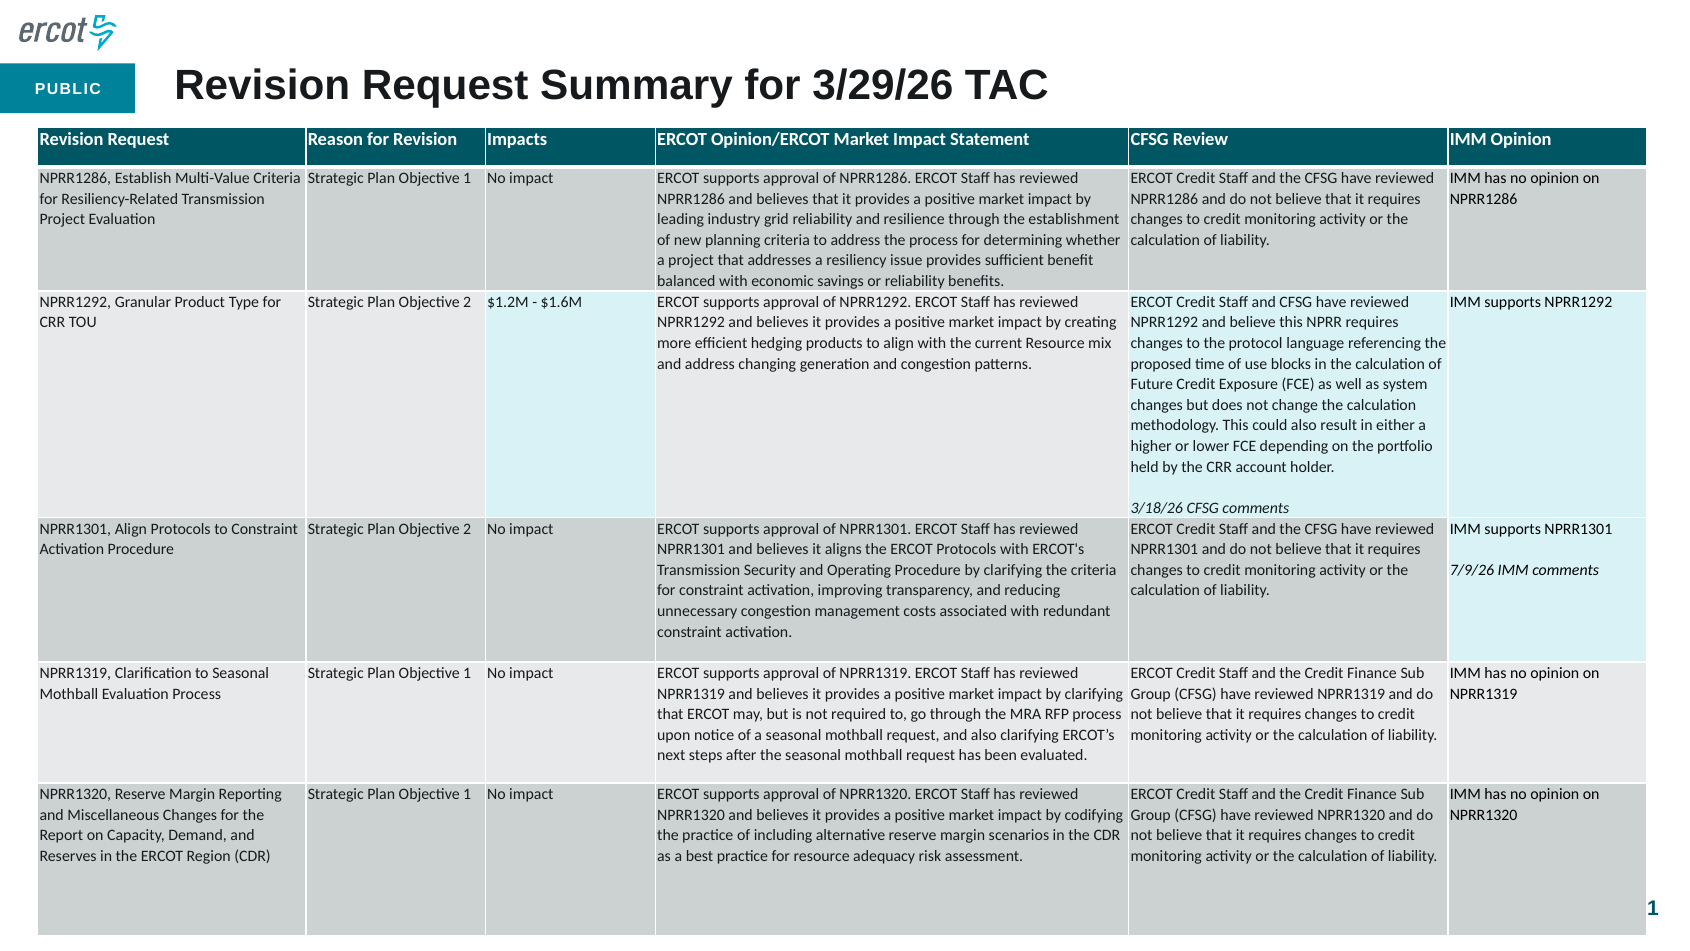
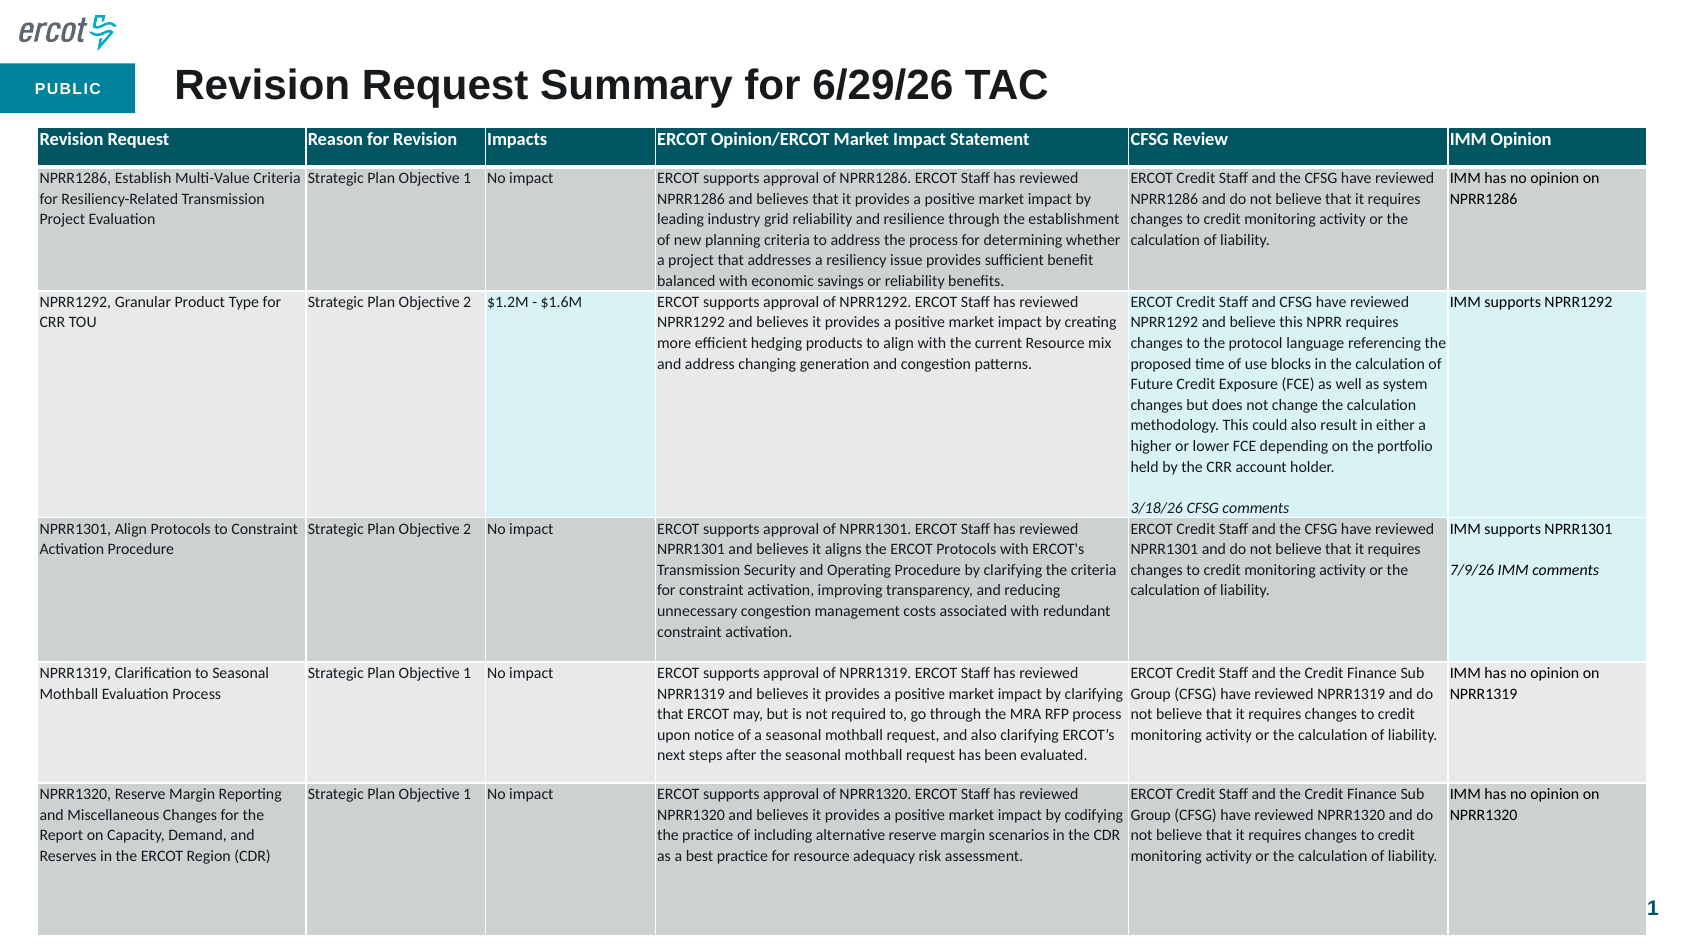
3/29/26: 3/29/26 -> 6/29/26 (883, 86)
